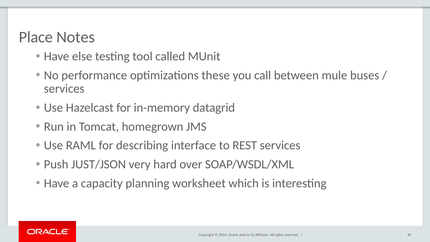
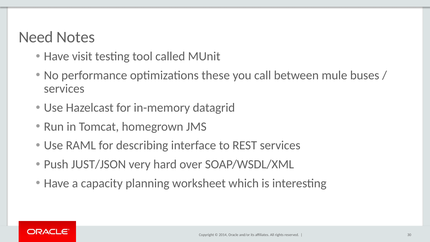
Place: Place -> Need (36, 37)
else: else -> visit (82, 56)
